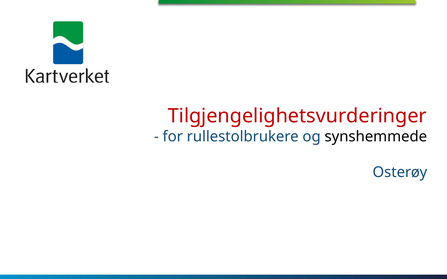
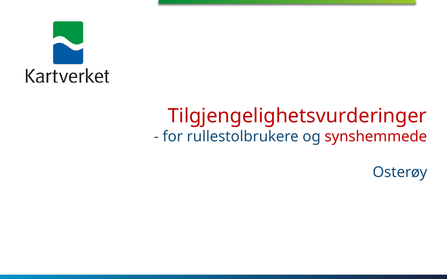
synshemmede colour: black -> red (376, 137)
